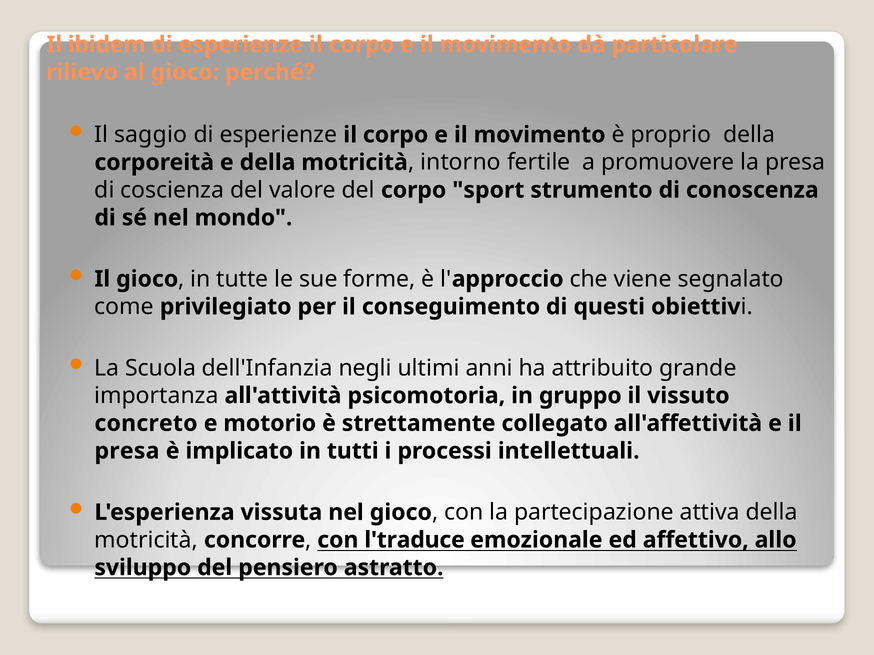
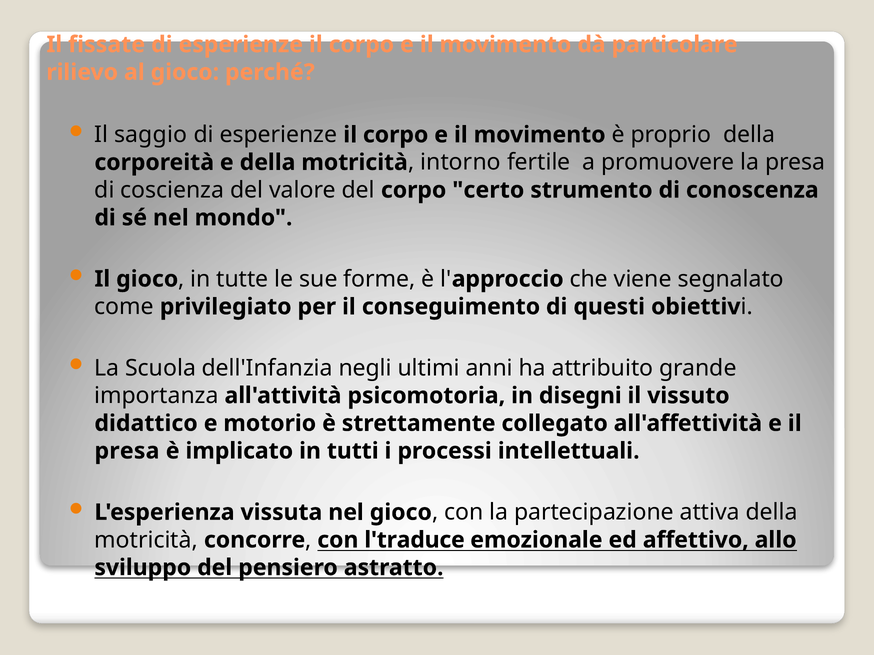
ibidem: ibidem -> fissate (107, 45)
sport: sport -> certo (488, 190)
gruppo: gruppo -> disegni (580, 396)
concreto: concreto -> didattico (146, 424)
